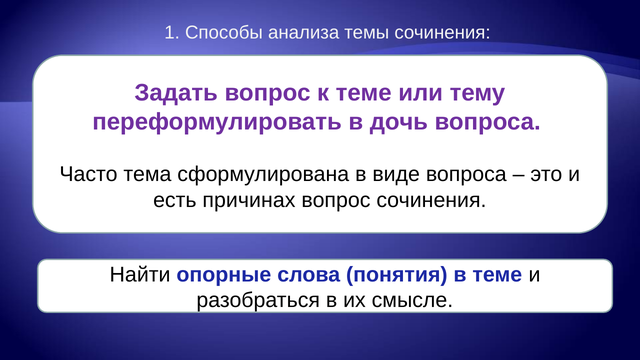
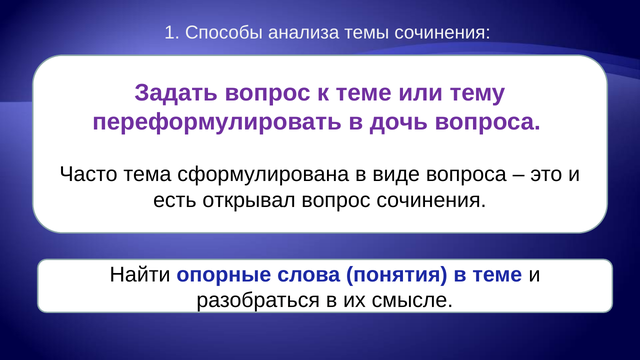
причинах: причинах -> открывал (249, 200)
